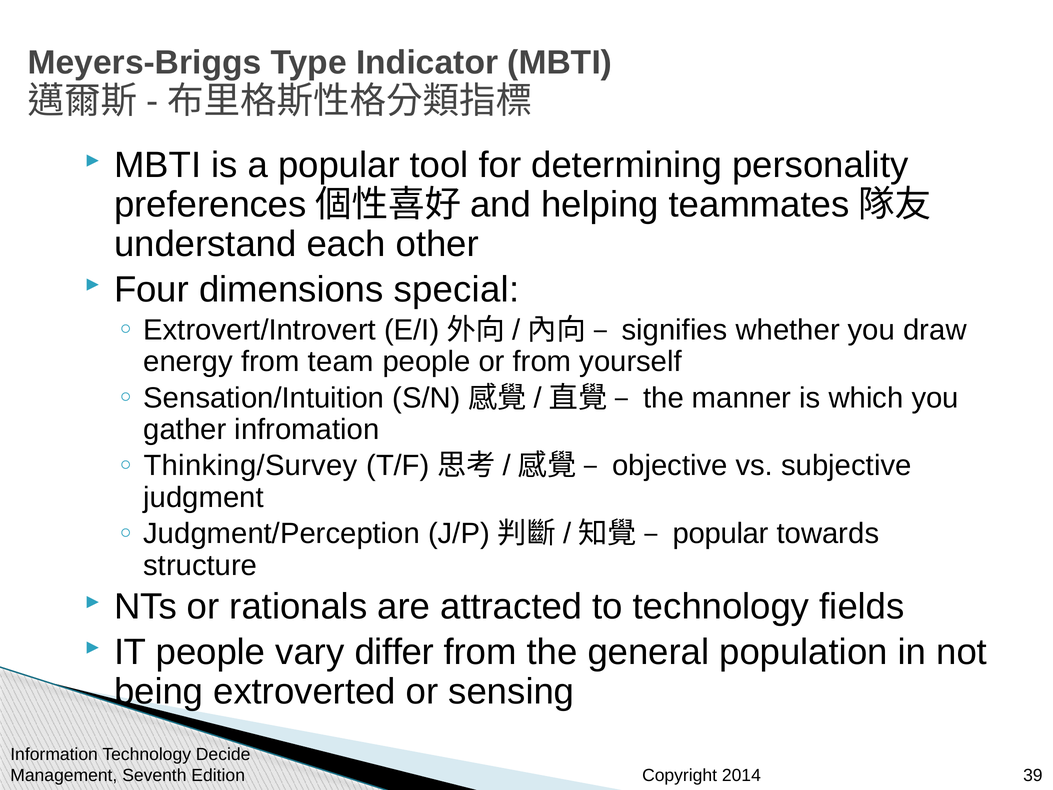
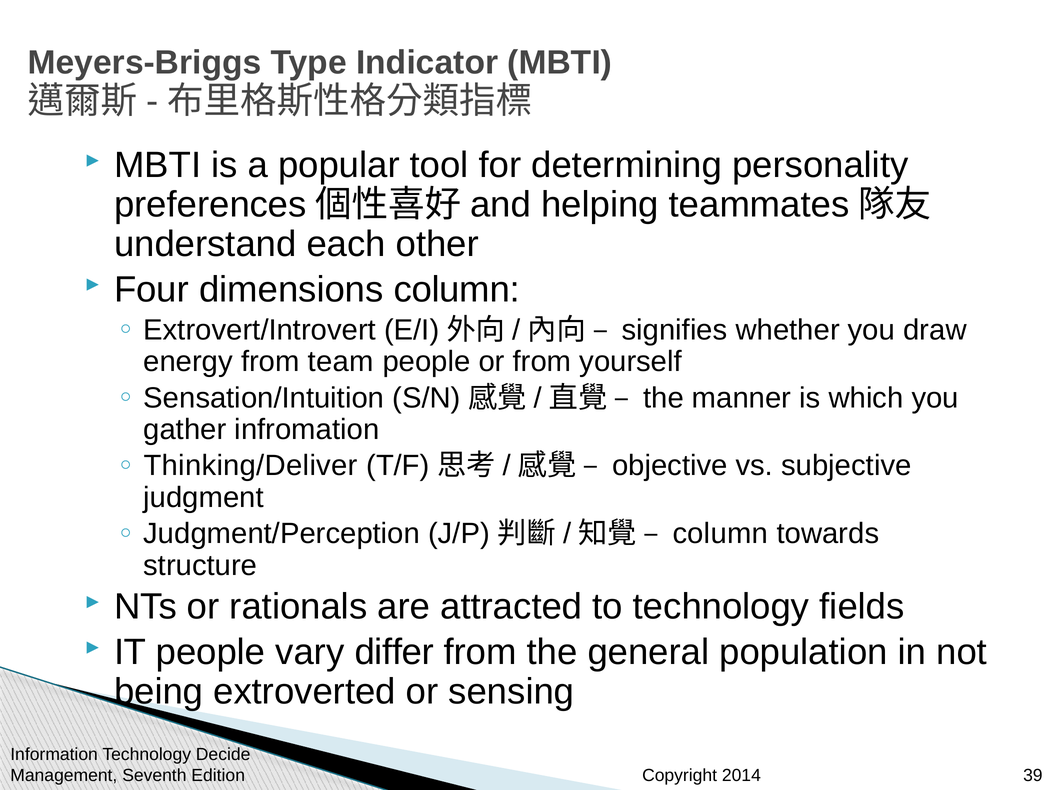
dimensions special: special -> column (457, 289)
Thinking/Survey: Thinking/Survey -> Thinking/Deliver (251, 466)
popular: popular -> column (720, 534)
